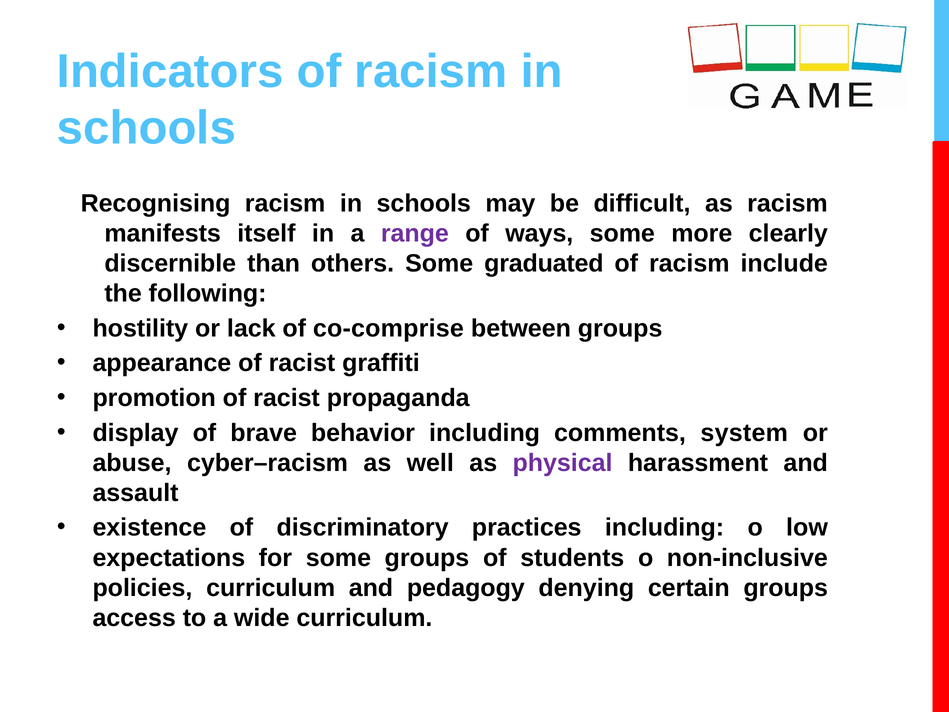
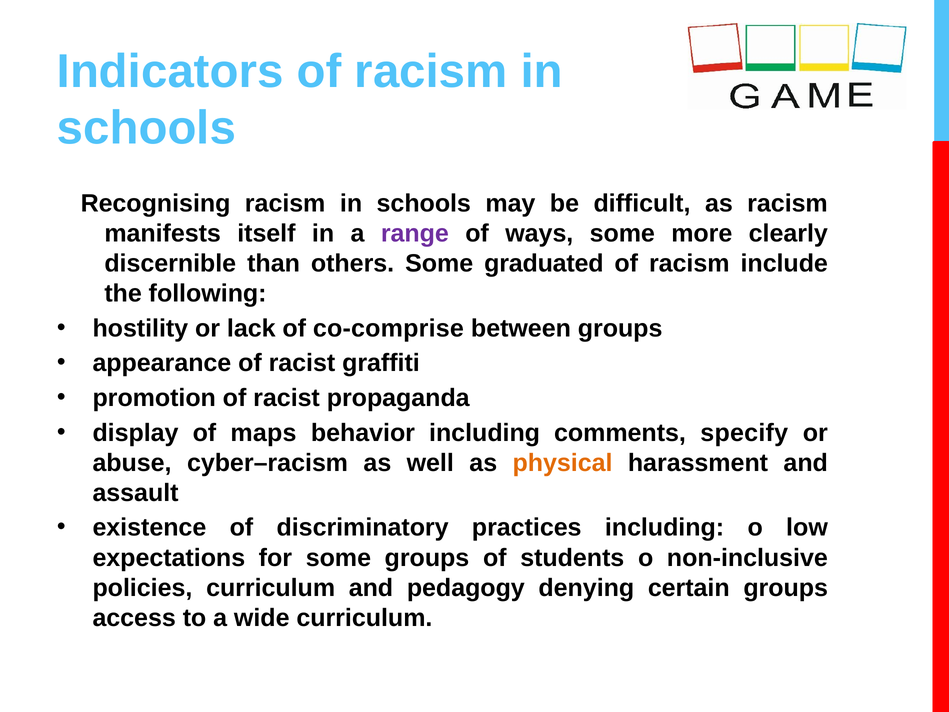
brave: brave -> maps (263, 433)
system: system -> specify (744, 433)
physical colour: purple -> orange (563, 463)
